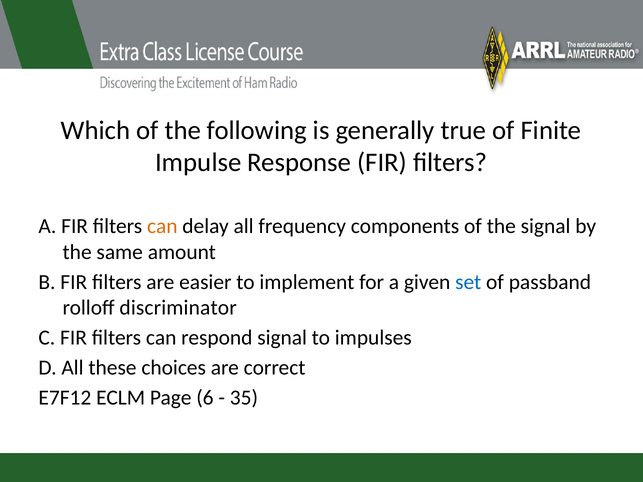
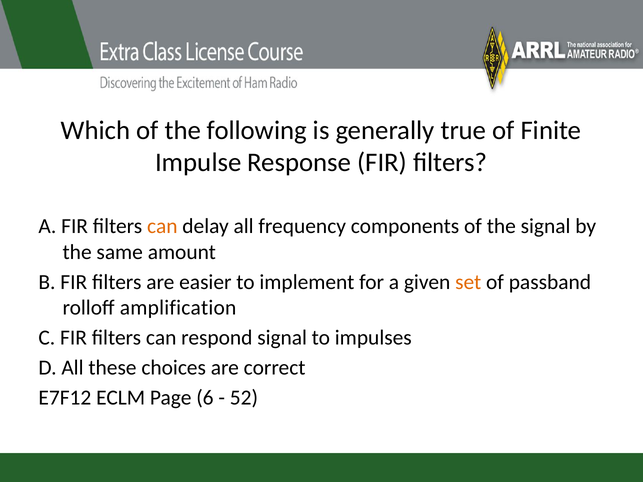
set colour: blue -> orange (468, 282)
discriminator: discriminator -> amplification (178, 308)
35: 35 -> 52 (244, 398)
